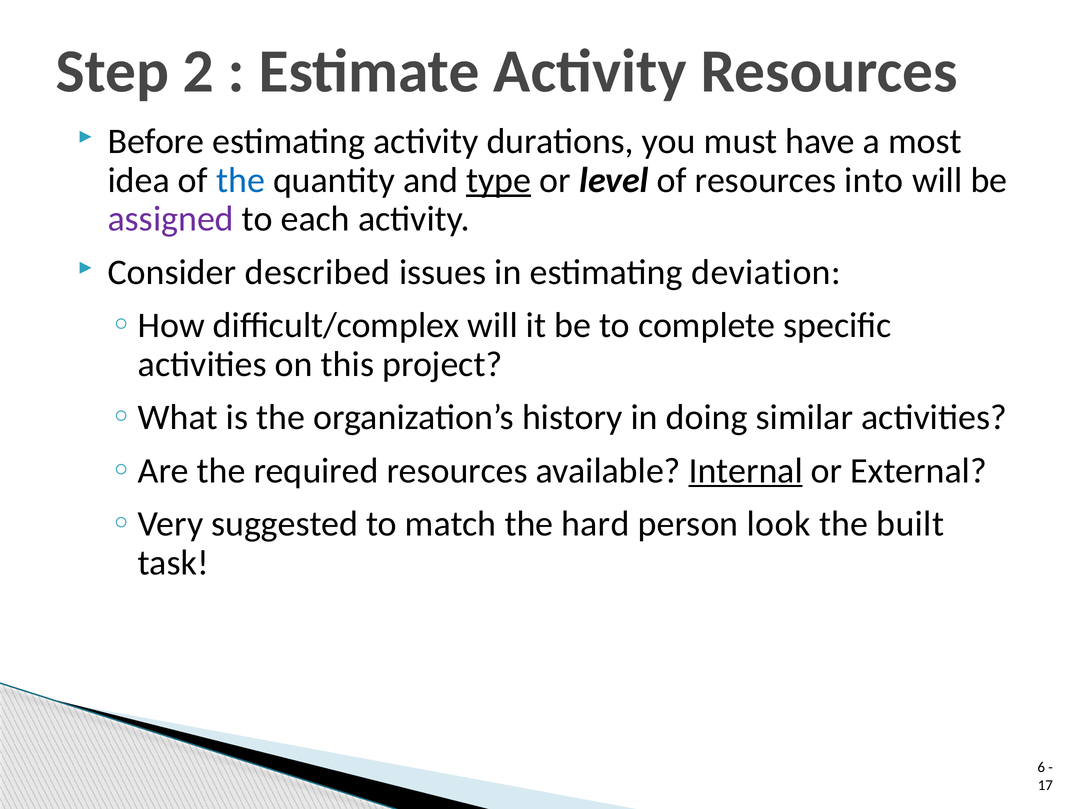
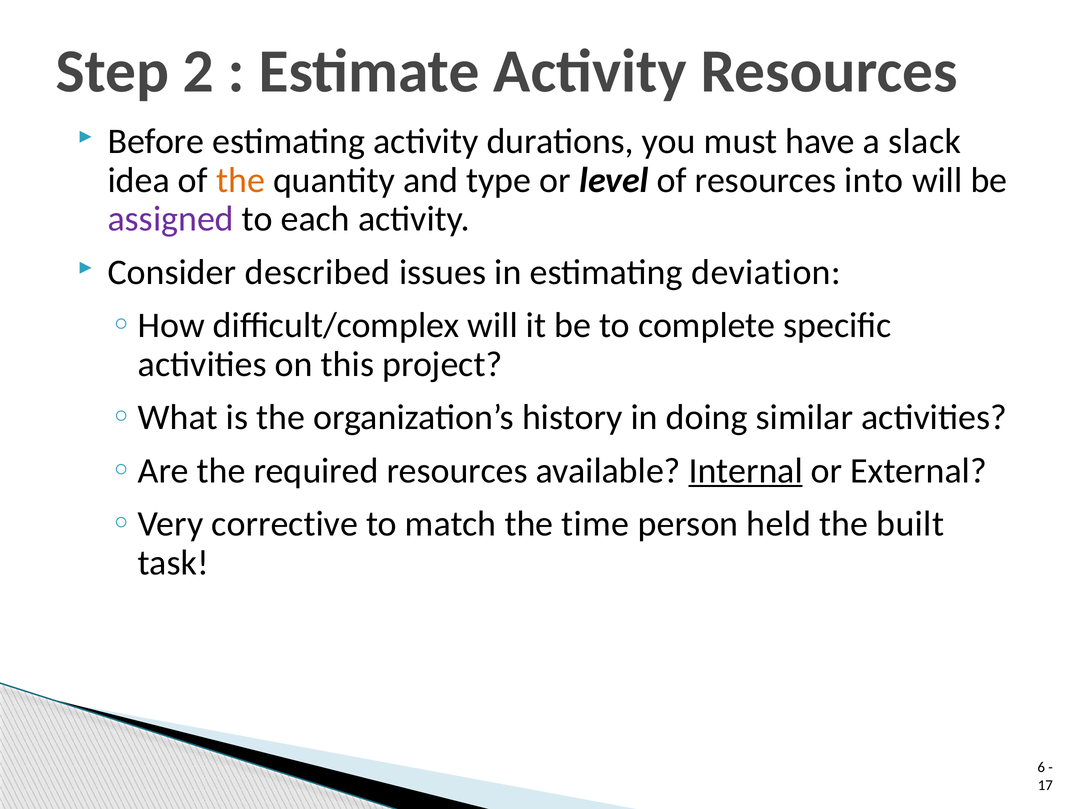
most: most -> slack (925, 141)
the colour: blue -> orange (241, 180)
type underline: present -> none (499, 180)
suggested: suggested -> corrective (285, 524)
hard: hard -> time (595, 524)
look: look -> held (779, 524)
